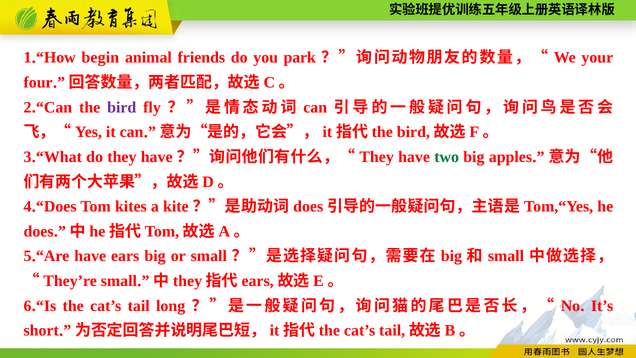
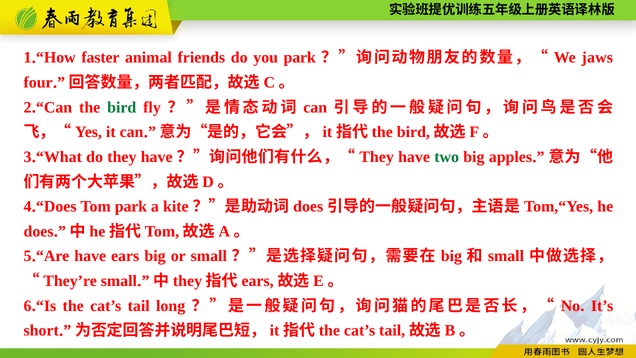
begin: begin -> faster (100, 58)
your: your -> jaws (597, 58)
bird colour: purple -> green (122, 107)
Tom kites: kites -> park (131, 206)
